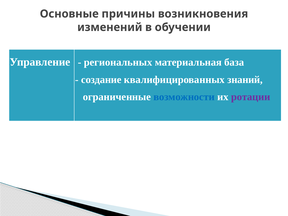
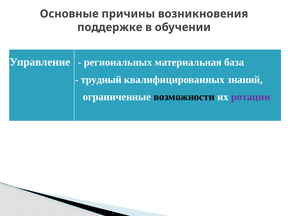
изменений: изменений -> поддержке (110, 27)
создание: создание -> трудный (101, 80)
возможности colour: blue -> black (184, 97)
